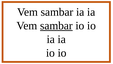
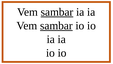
sambar underline: none -> present (57, 12)
